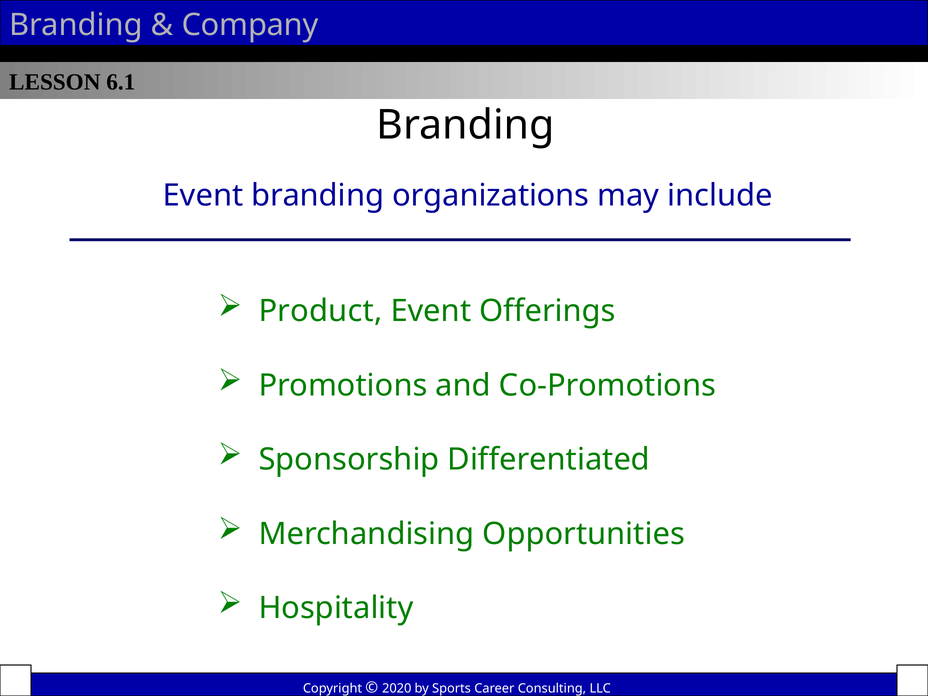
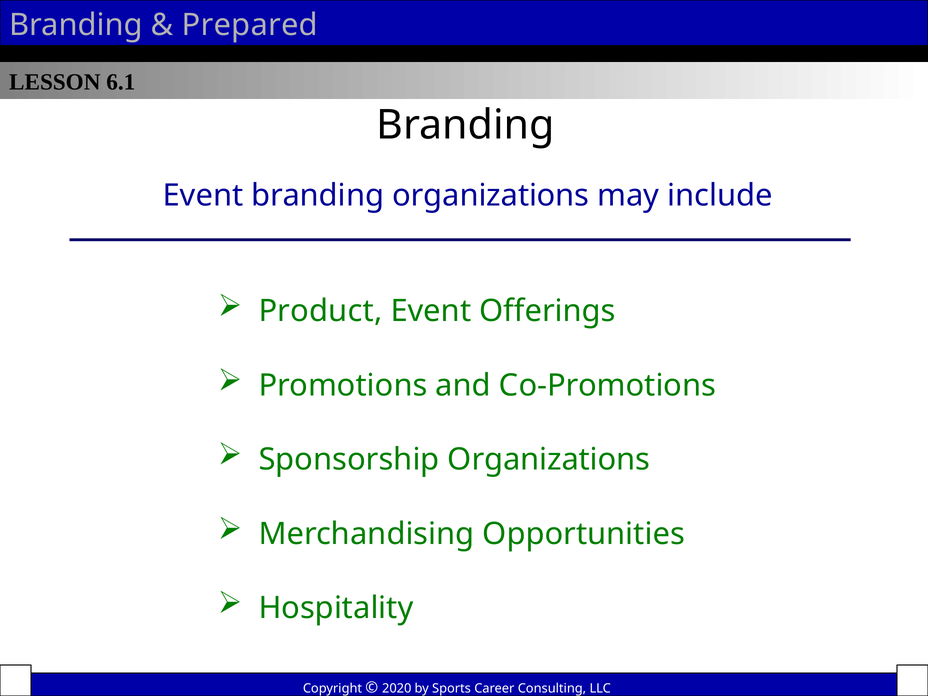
Company: Company -> Prepared (250, 25)
Sponsorship Differentiated: Differentiated -> Organizations (549, 460)
